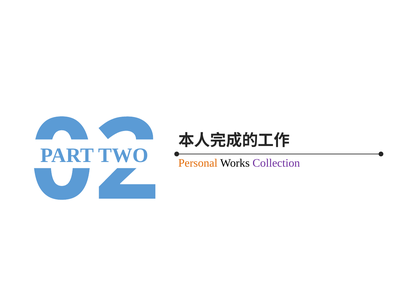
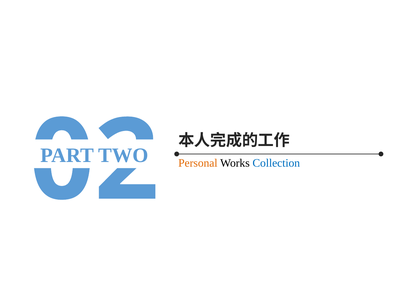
Collection colour: purple -> blue (276, 163)
